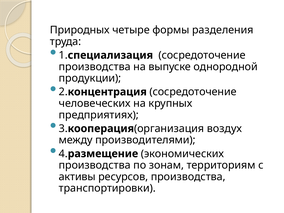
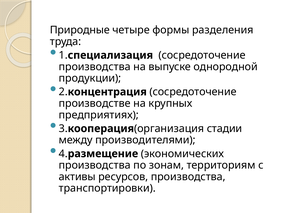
Природных: Природных -> Природные (80, 30)
человеческих: человеческих -> производстве (95, 103)
воздух: воздух -> стадии (224, 129)
